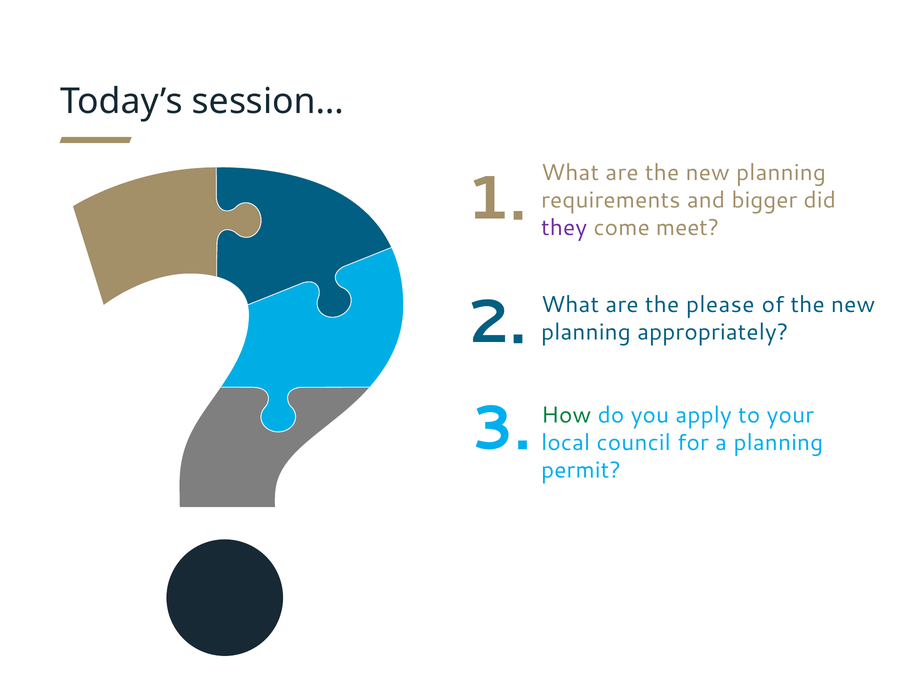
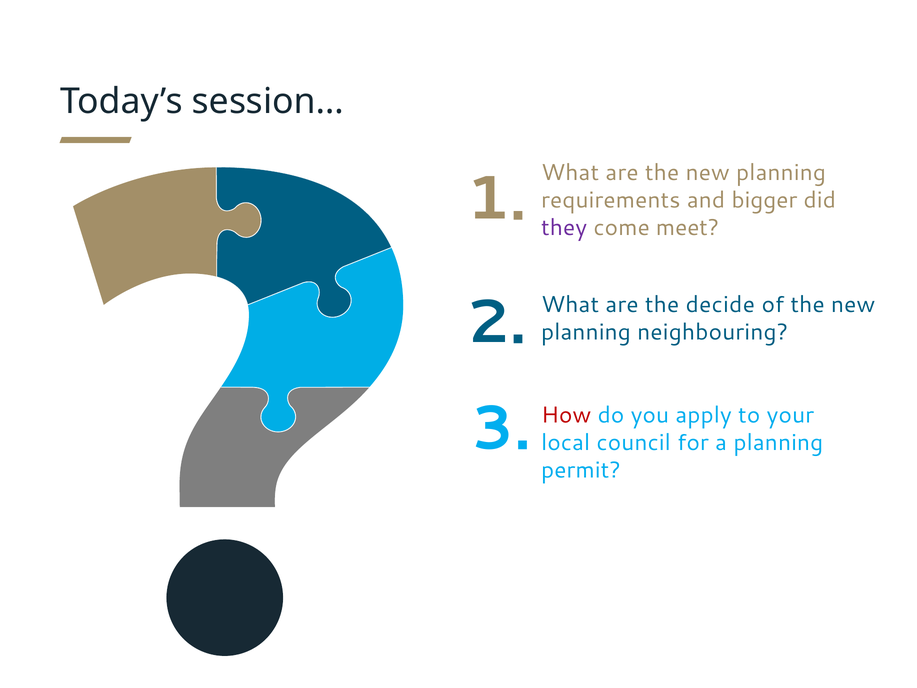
please: please -> decide (720, 305)
appropriately: appropriately -> neighbouring (713, 332)
How colour: green -> red (566, 415)
